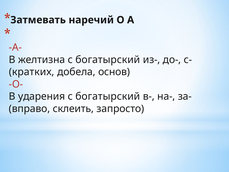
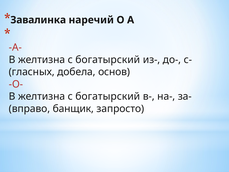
Затмевать: Затмевать -> Завалинка (38, 20)
кратких: кратких -> гласных (32, 72)
ударения: ударения -> желтизна (42, 96)
склеить: склеить -> банщик (73, 108)
